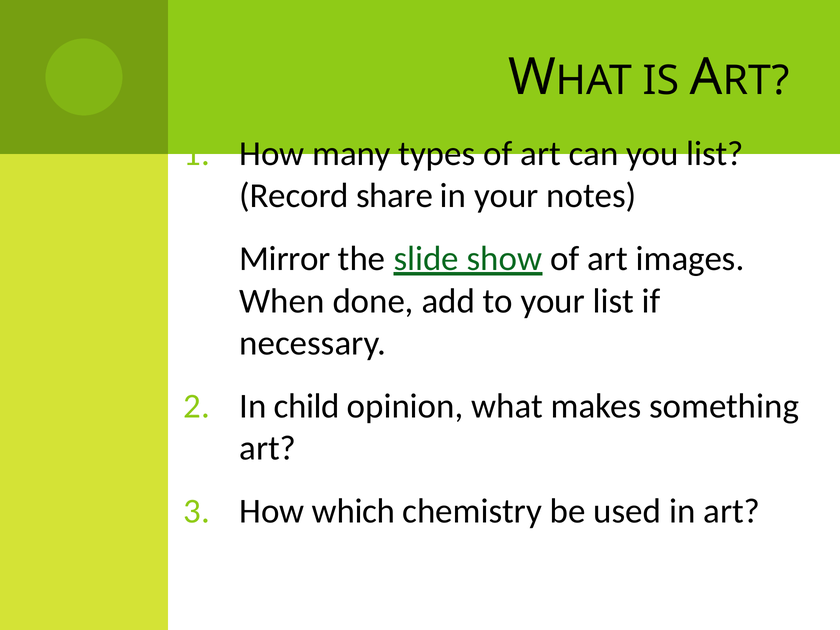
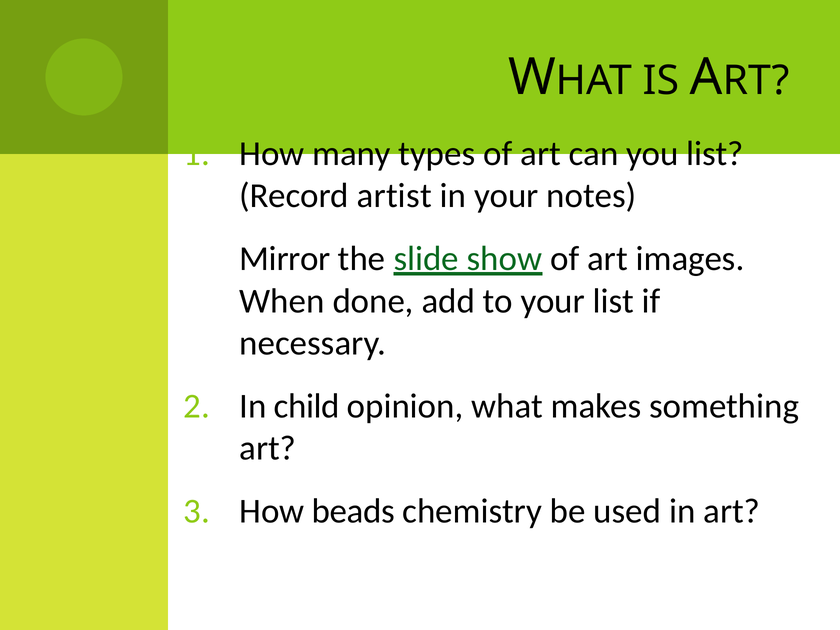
share: share -> artist (394, 196)
which: which -> beads (354, 511)
